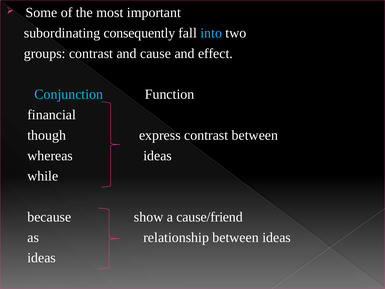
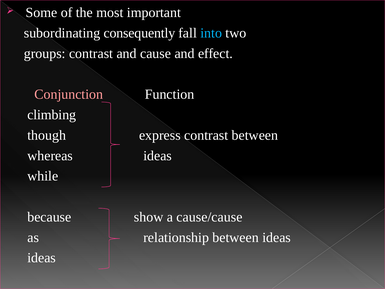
Conjunction colour: light blue -> pink (69, 94)
financial: financial -> climbing (52, 115)
cause/friend: cause/friend -> cause/cause (209, 217)
